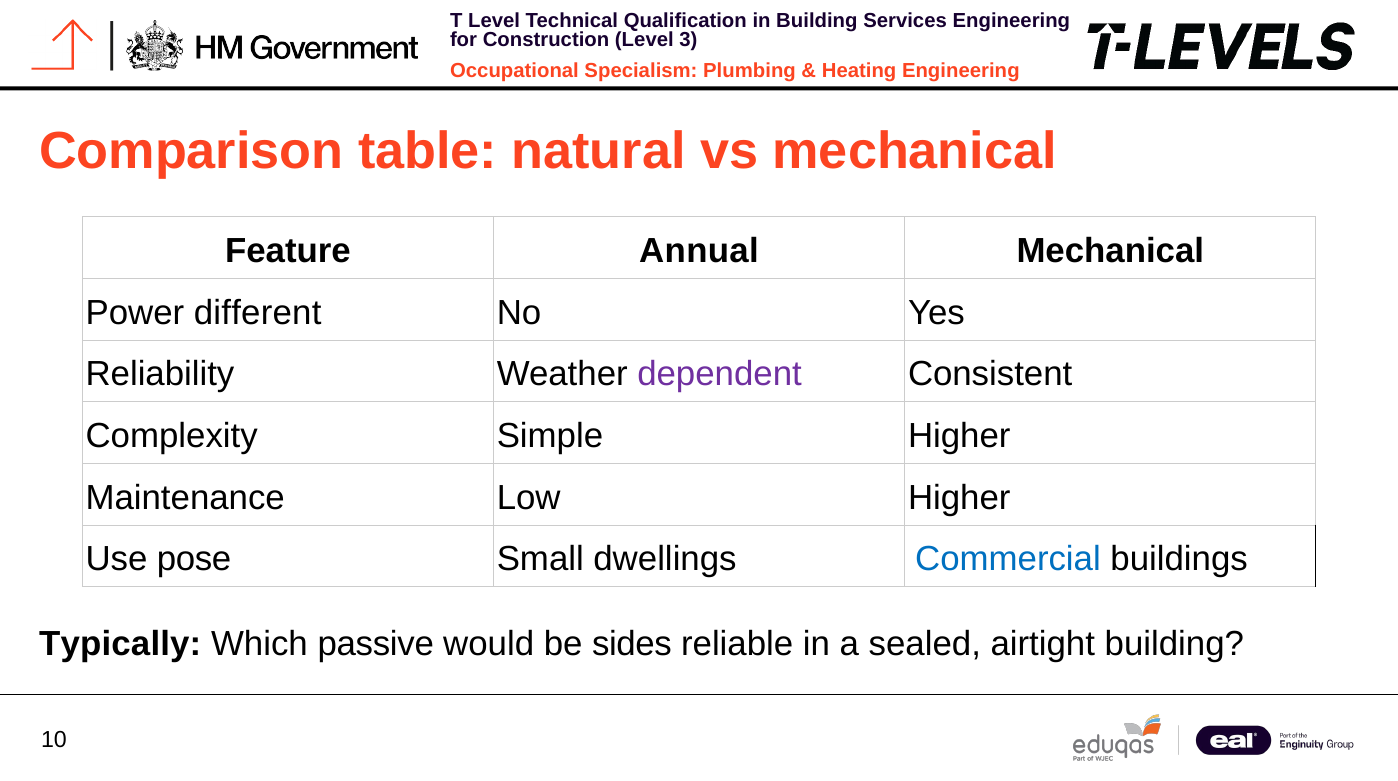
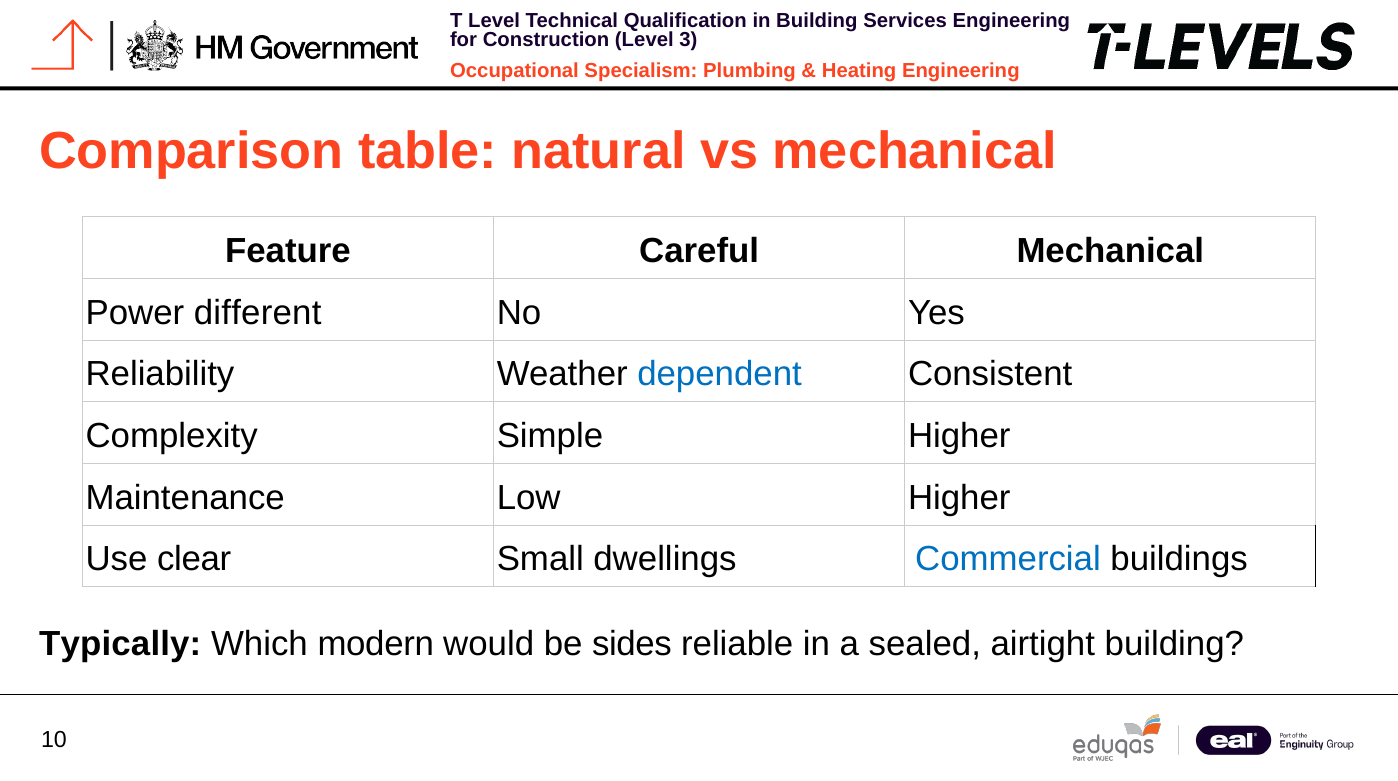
Annual: Annual -> Careful (699, 251)
dependent colour: purple -> blue (720, 374)
pose: pose -> clear (194, 560)
passive: passive -> modern (376, 644)
